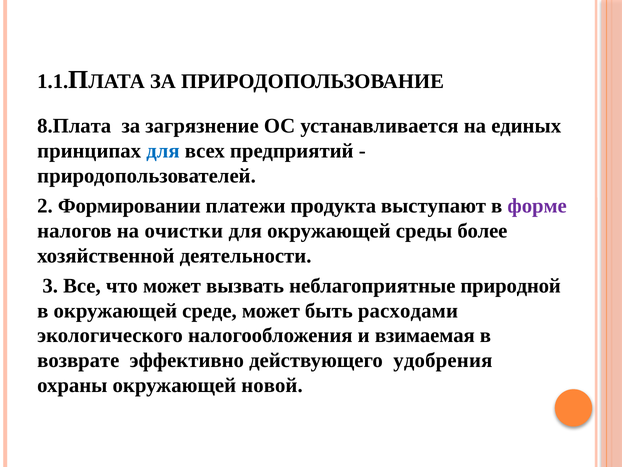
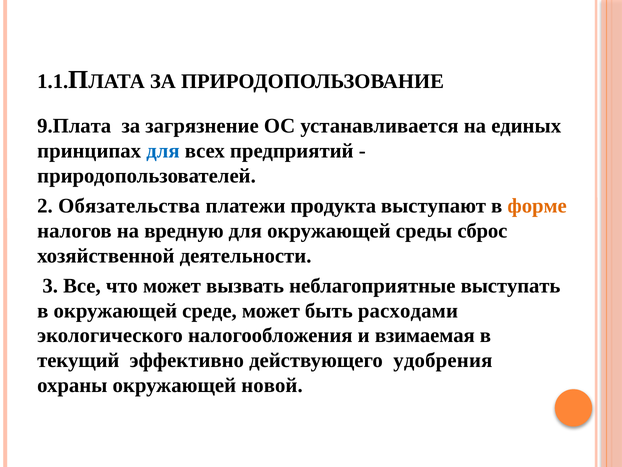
8.Плата: 8.Плата -> 9.Плата (74, 126)
Формировании: Формировании -> Обязательства (129, 206)
форме colour: purple -> orange (537, 206)
очистки: очистки -> вредную (184, 231)
более: более -> сброс (482, 231)
природной: природной -> выступать (511, 285)
возврате: возврате -> текущий (78, 360)
